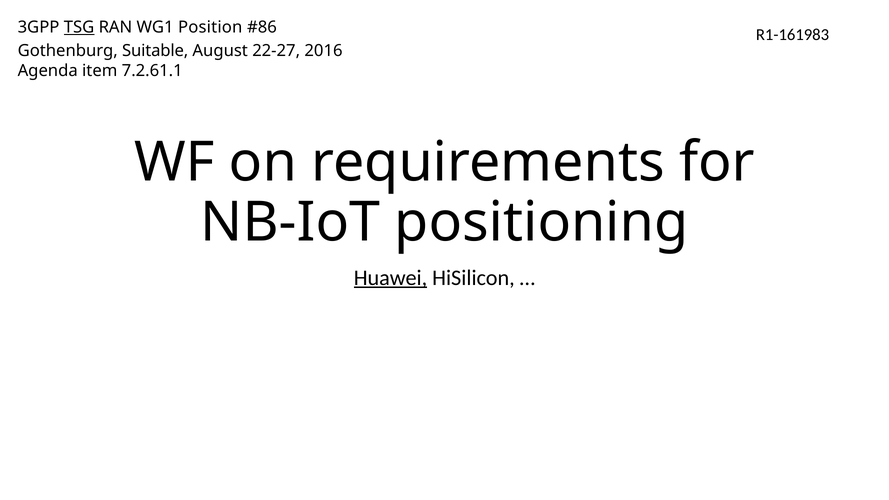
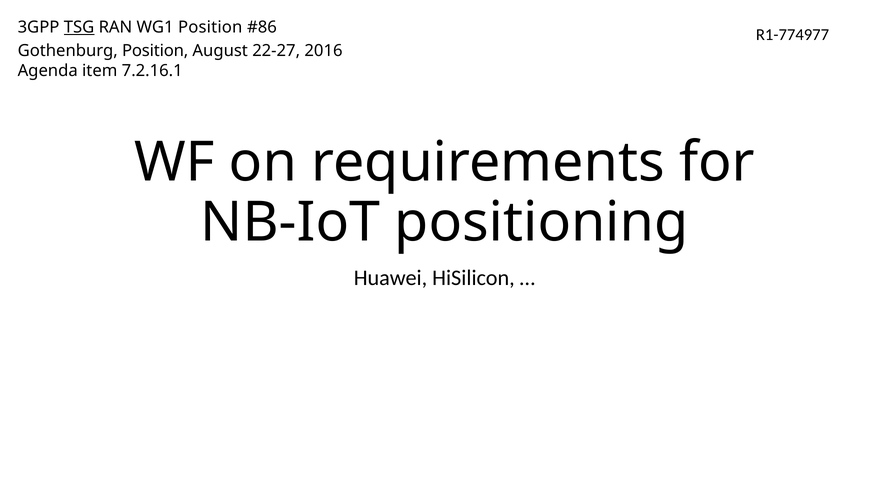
R1-161983: R1-161983 -> R1-774977 (793, 35)
Gothenburg Suitable: Suitable -> Position (155, 51)
7.2.61.1: 7.2.61.1 -> 7.2.16.1 (152, 71)
Huawei underline: present -> none (390, 278)
